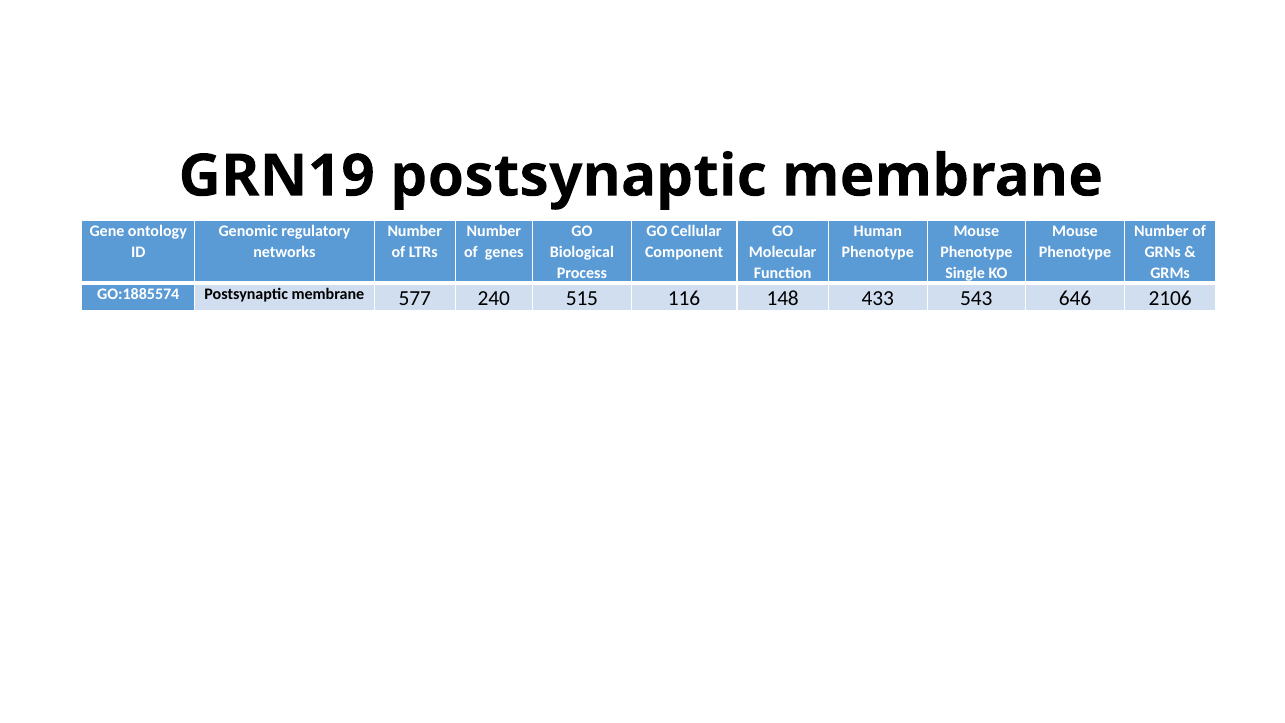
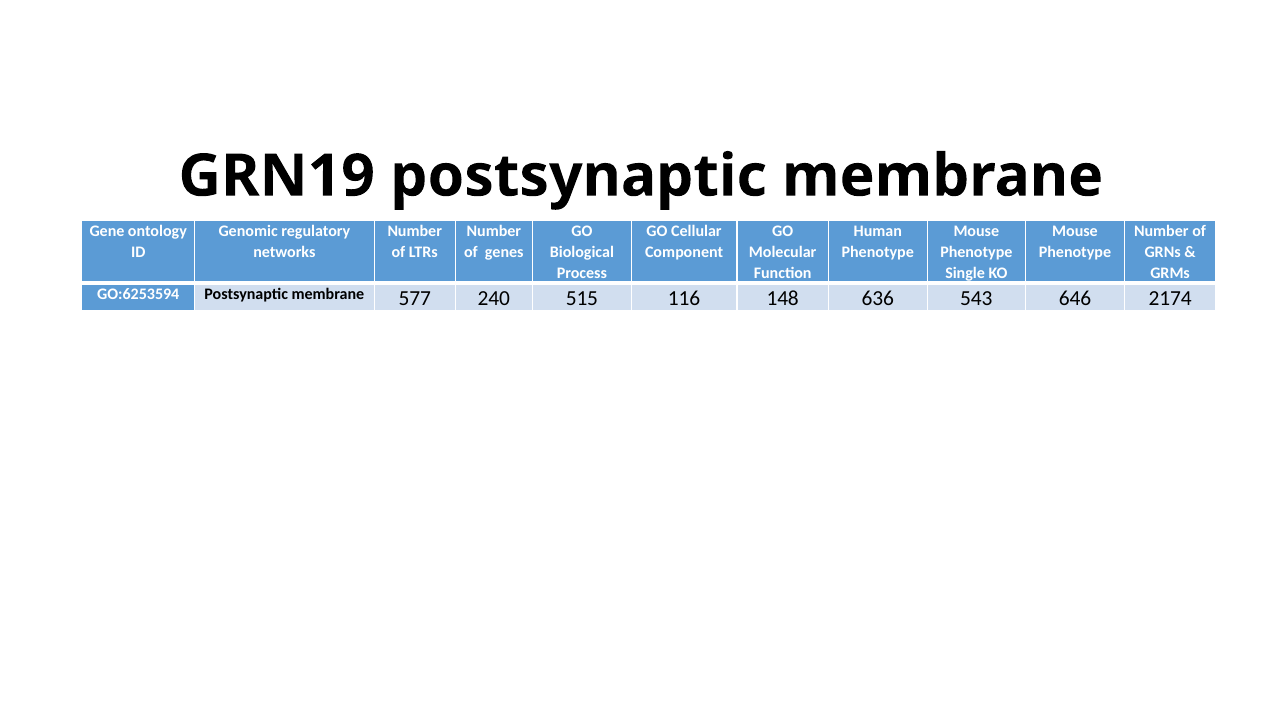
GO:1885574: GO:1885574 -> GO:6253594 (138, 294)
433: 433 -> 636 (878, 298)
2106: 2106 -> 2174 (1170, 298)
